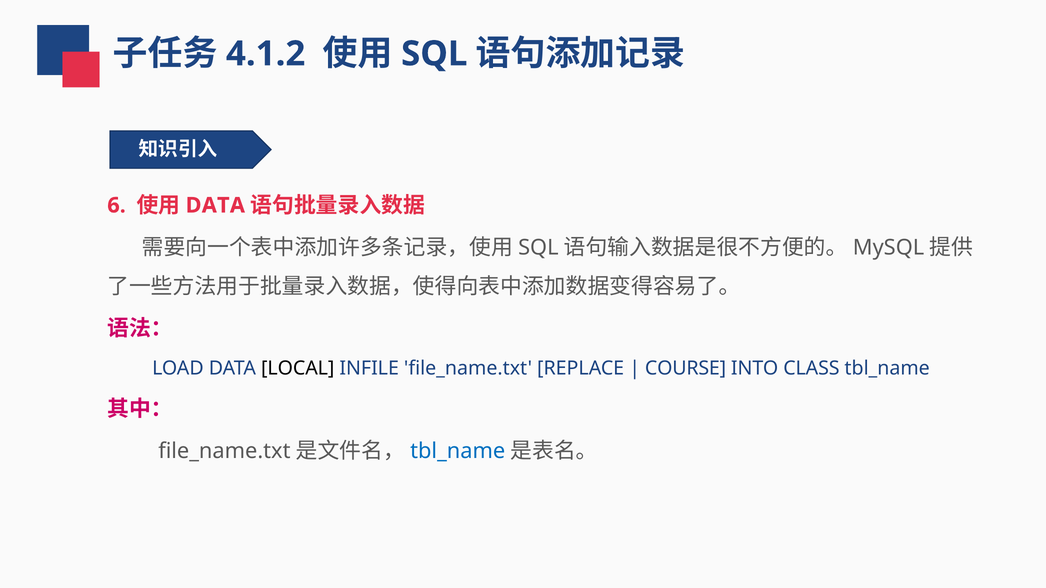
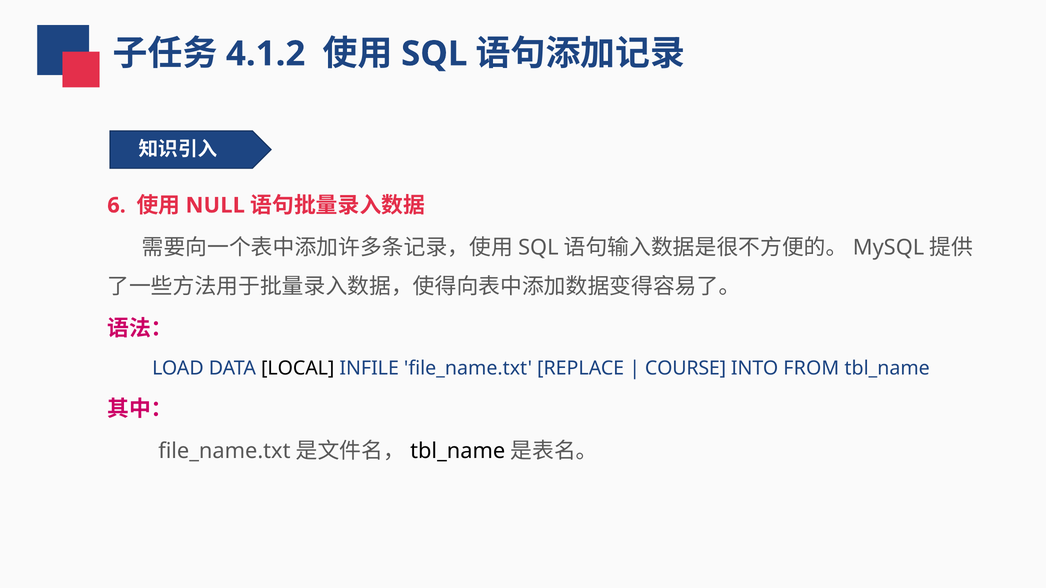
DATA: DATA -> NULL (215, 205)
CLASS: CLASS -> FROM (811, 368)
tbl_name colour: blue -> black (458, 451)
